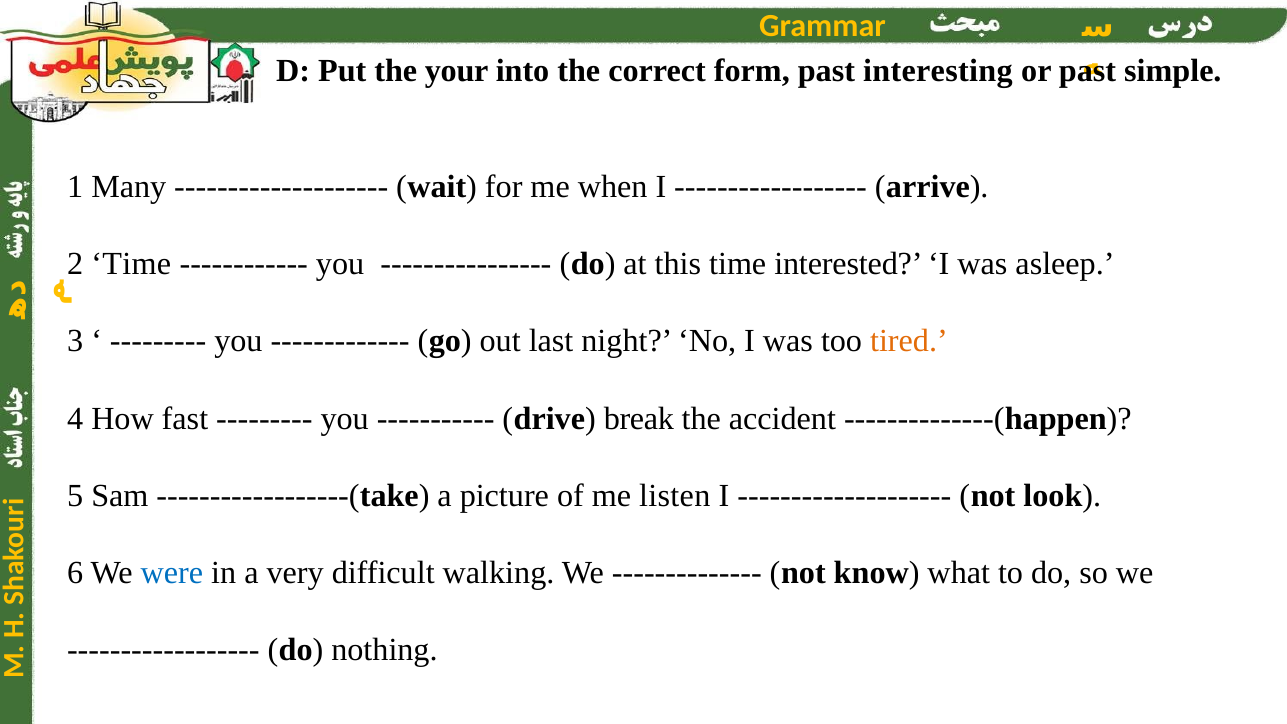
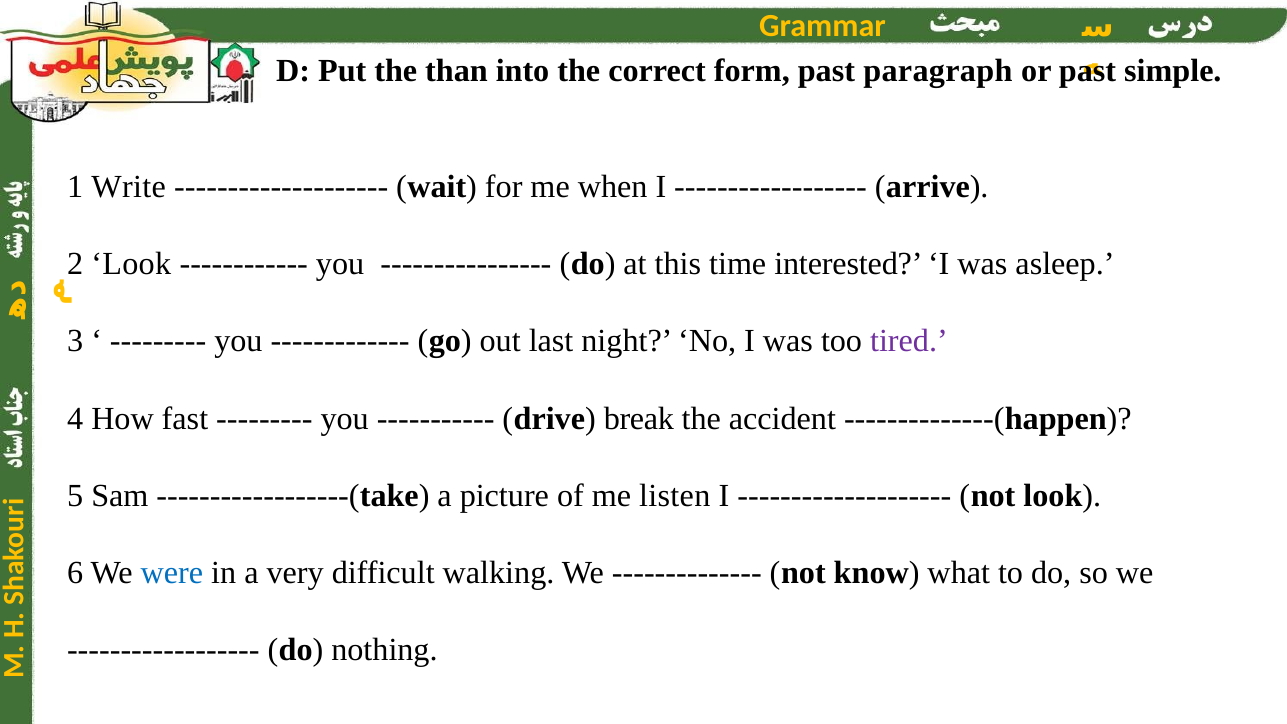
your: your -> than (457, 71)
interesting: interesting -> paragraph (938, 71)
Many: Many -> Write (129, 187)
2 Time: Time -> Look (131, 264)
tired colour: orange -> purple (909, 341)
